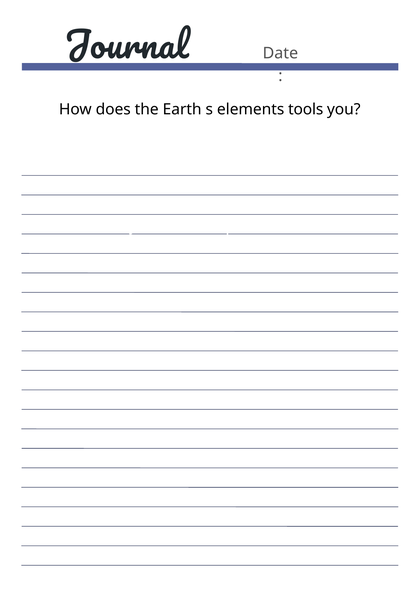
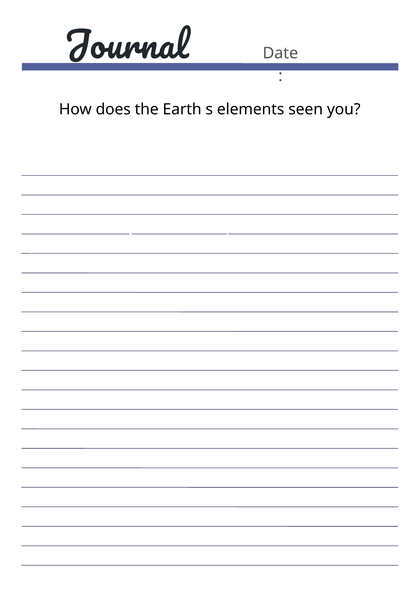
tools: tools -> seen (306, 109)
